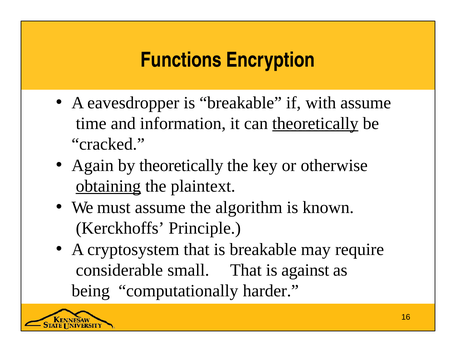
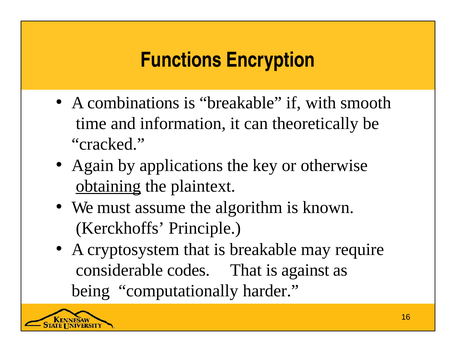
eavesdropper: eavesdropper -> combinations (133, 103)
with assume: assume -> smooth (366, 103)
theoretically underline: present -> none (315, 124)
by theoretically: theoretically -> applications (181, 166)
small: small -> codes (188, 270)
